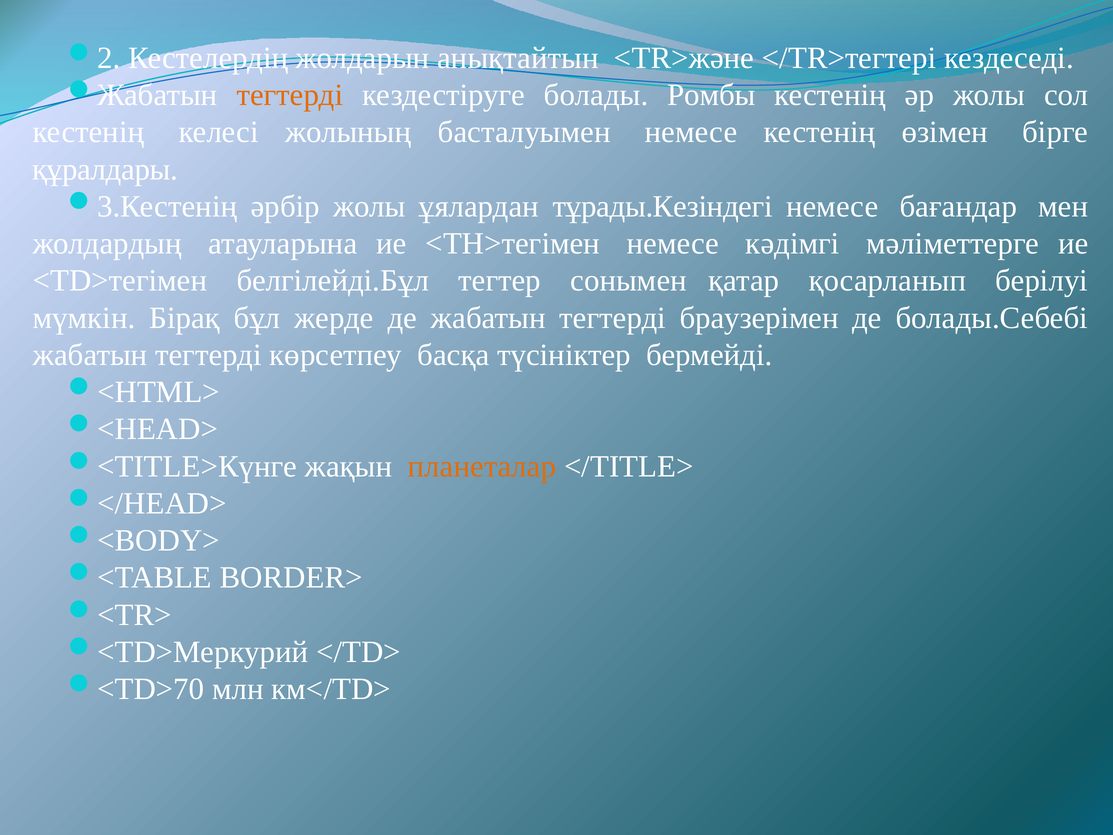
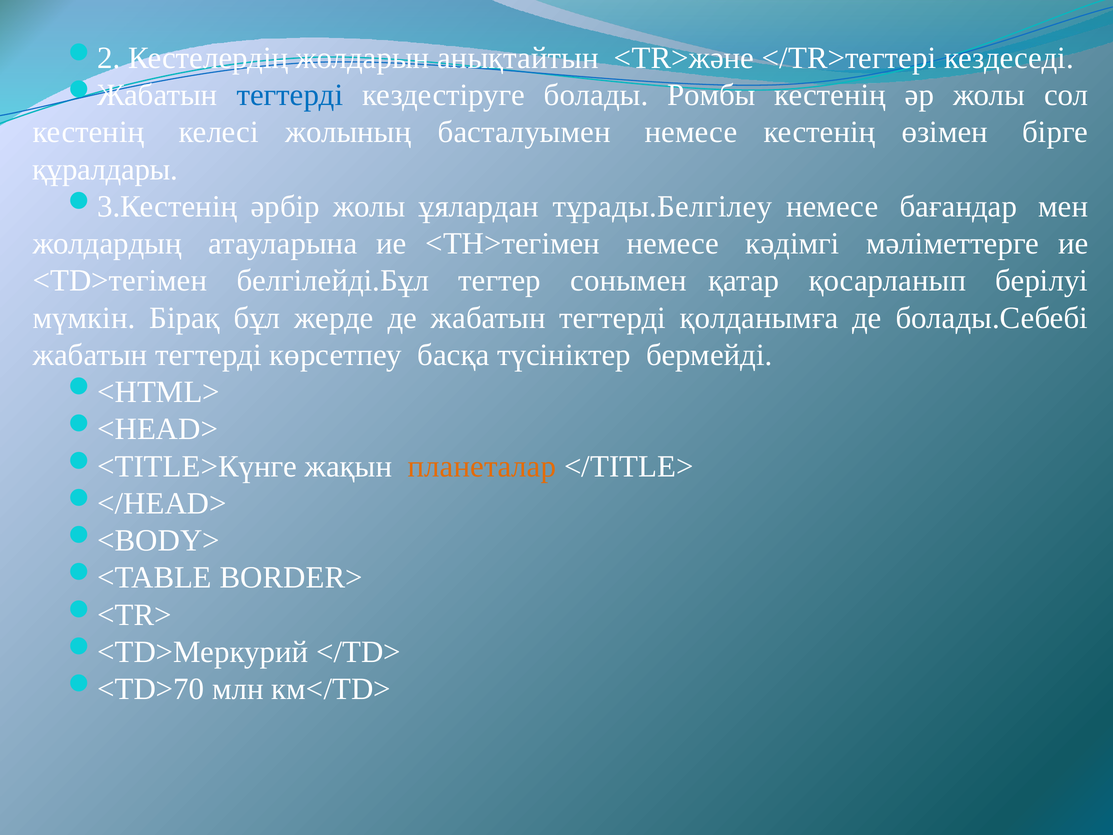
тегтерді colour: orange -> blue (290, 95)
тұрады.Кезіндегі: тұрады.Кезіндегі -> тұрады.Белгілеу (662, 206)
браузерімен: браузерімен -> қолданымға (759, 318)
